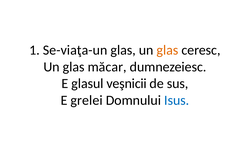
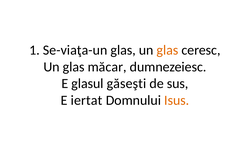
veşnicii: veşnicii -> găseşti (126, 83)
grelei: grelei -> iertat (87, 100)
Isus colour: blue -> orange (177, 100)
